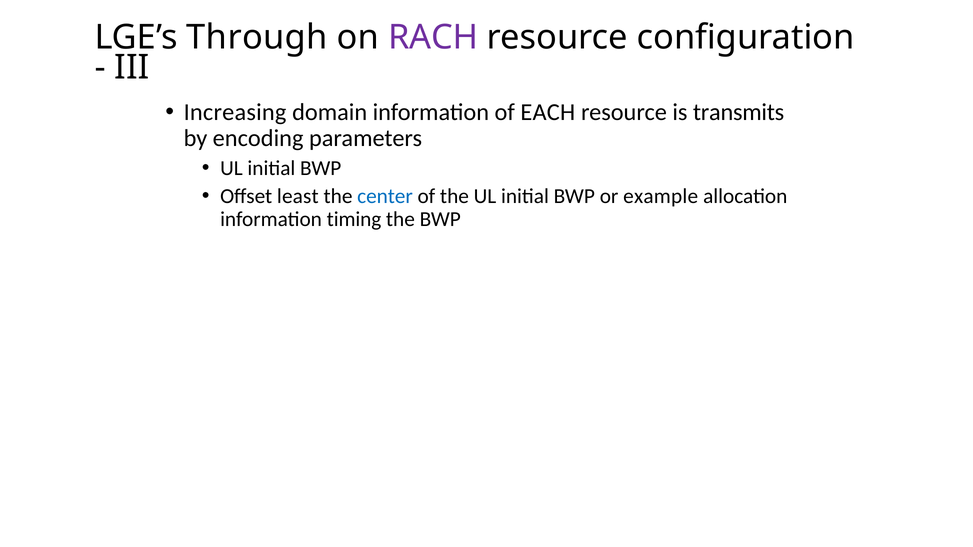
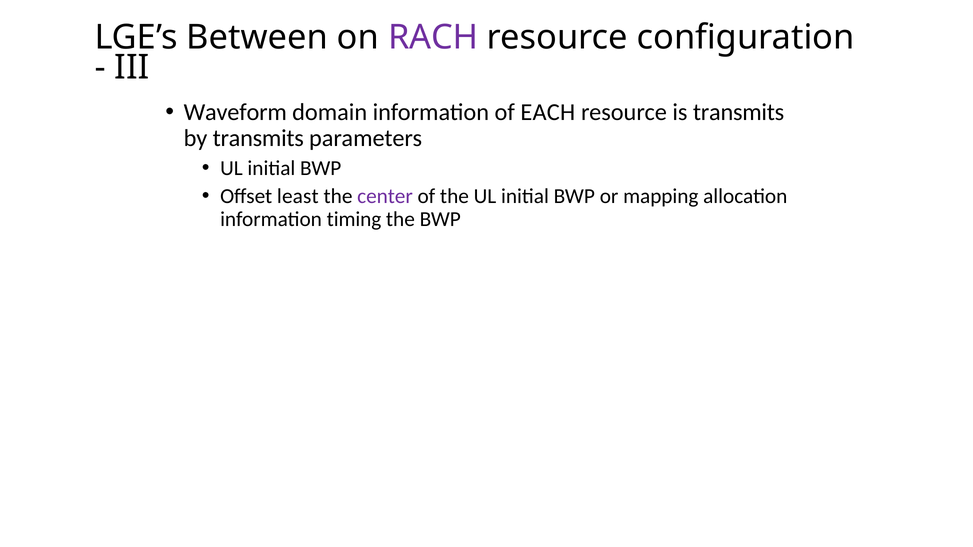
Through: Through -> Between (257, 38)
Increasing: Increasing -> Waveform (235, 112)
by encoding: encoding -> transmits (258, 138)
center colour: blue -> purple (385, 196)
example: example -> mapping (661, 196)
